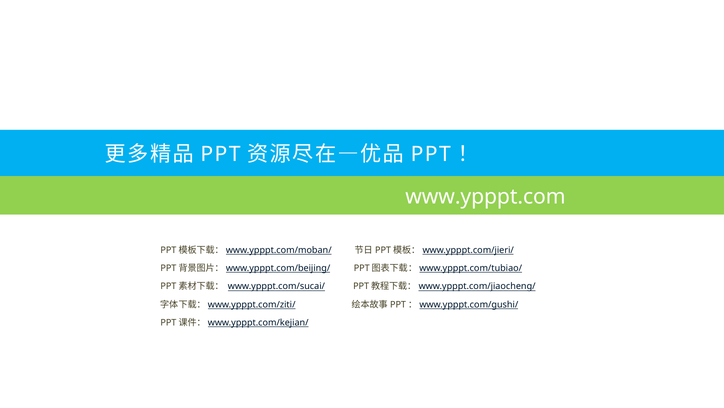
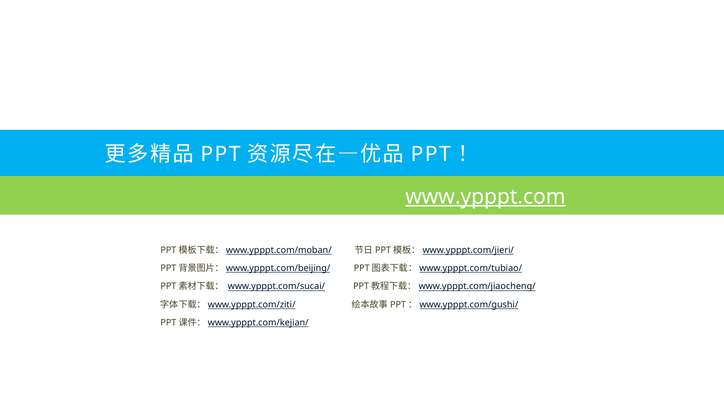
www.ypppt.com underline: none -> present (485, 196)
